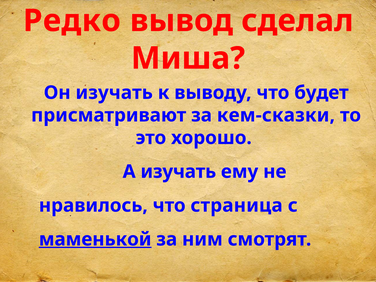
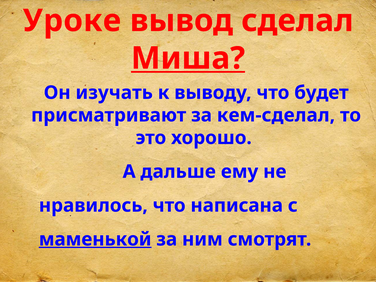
Редко: Редко -> Уроке (72, 21)
Миша underline: none -> present (188, 58)
кем-сказки: кем-сказки -> кем-сделал (276, 115)
А изучать: изучать -> дальше (178, 172)
страница: страница -> написана (237, 205)
